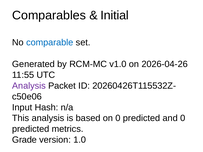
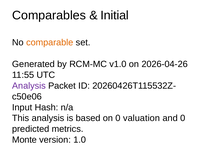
comparable colour: blue -> orange (50, 43)
on 0 predicted: predicted -> valuation (141, 118)
Grade: Grade -> Monte (24, 140)
